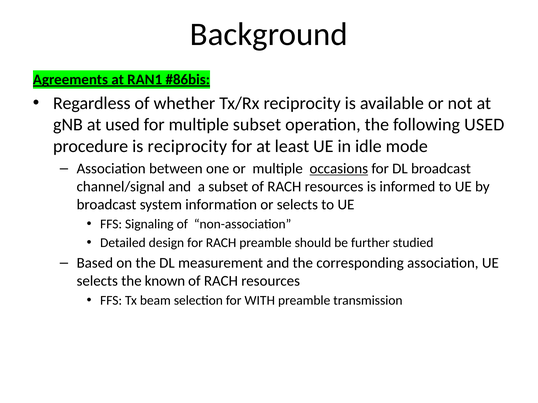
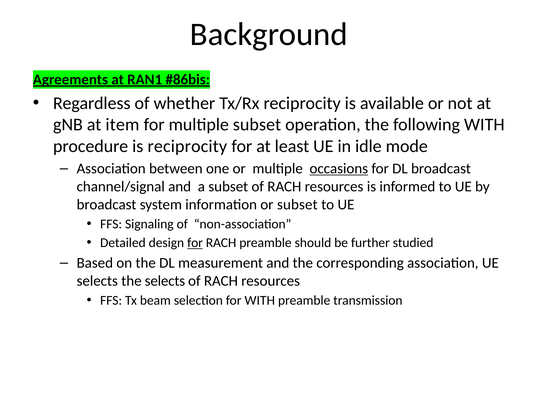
at used: used -> item (122, 125)
following USED: USED -> WITH (484, 125)
or selects: selects -> subset (297, 205)
for underline: none -> present (195, 243)
the known: known -> selects (165, 281)
